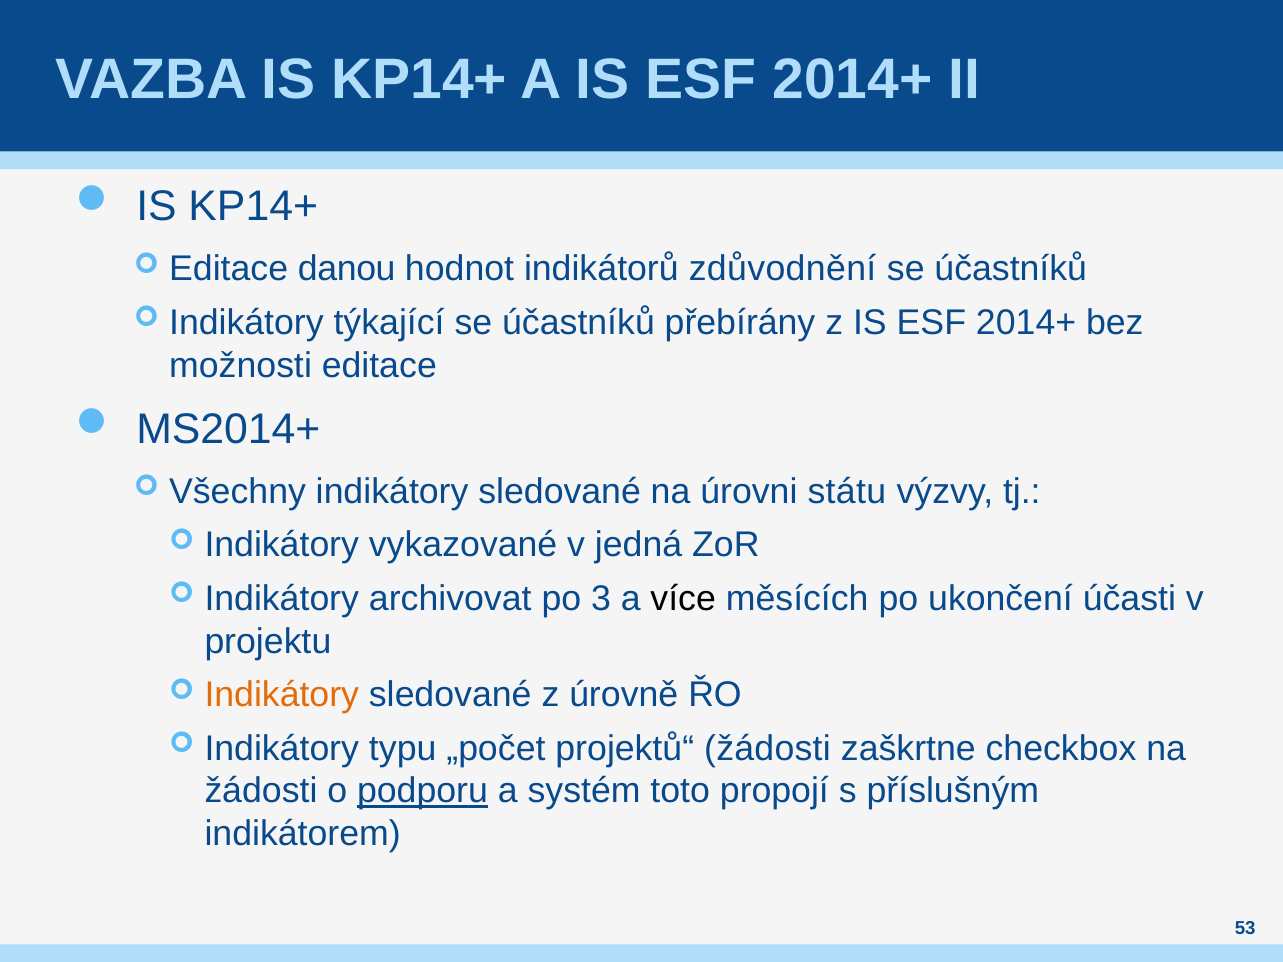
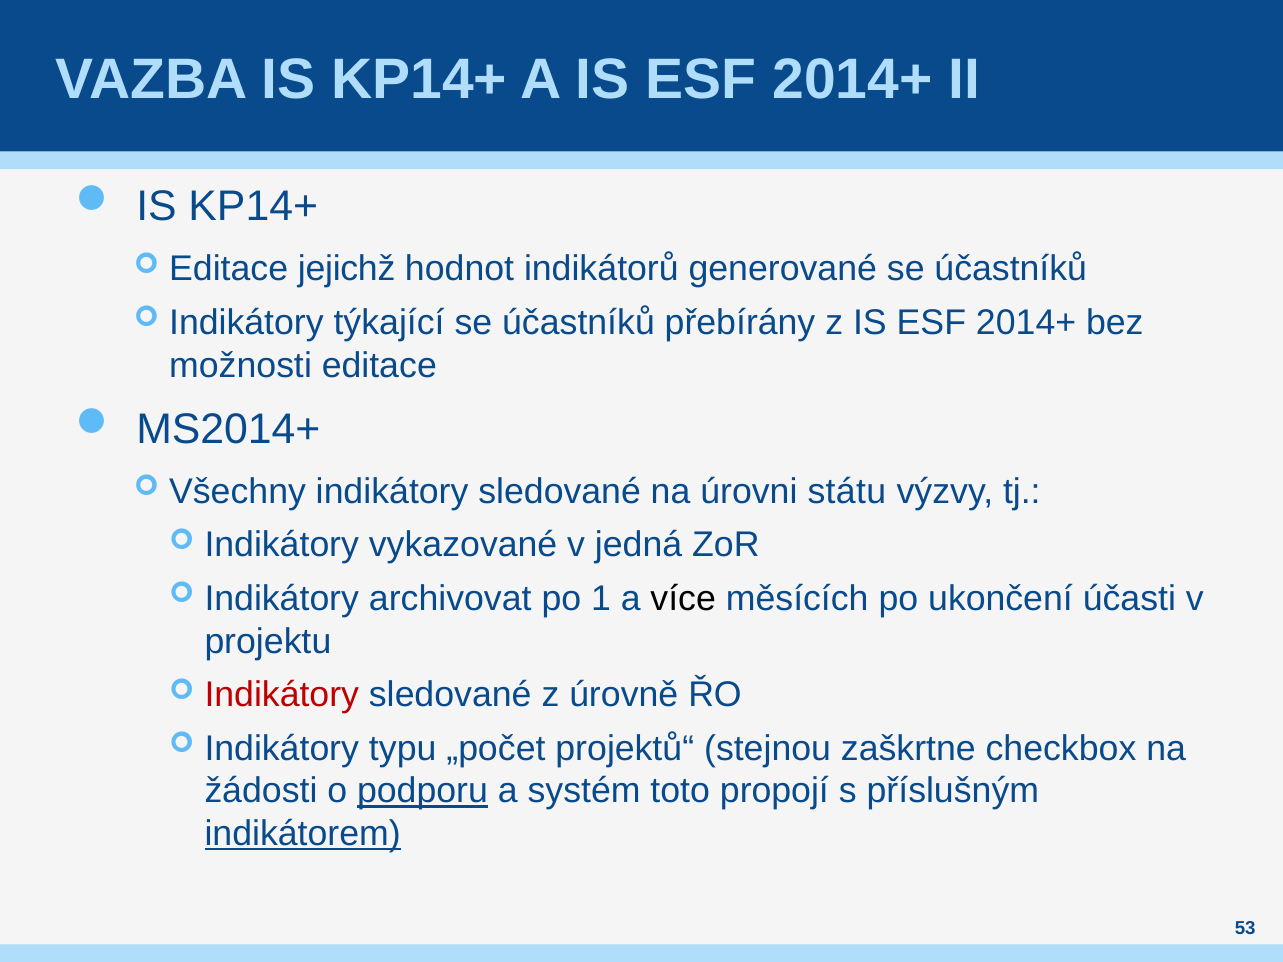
danou: danou -> jejichž (347, 269)
zdůvodnění: zdůvodnění -> generované (783, 269)
3: 3 -> 1 (601, 599)
Indikátory colour: orange -> red (282, 695)
projektů“ žádosti: žádosti -> stejnou (768, 749)
indikátorem underline: none -> present (303, 834)
